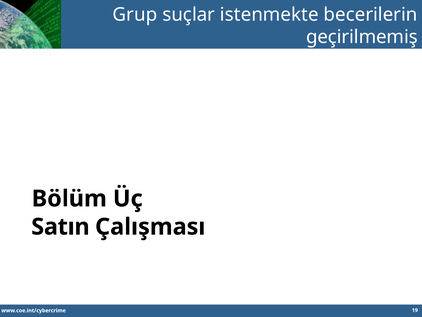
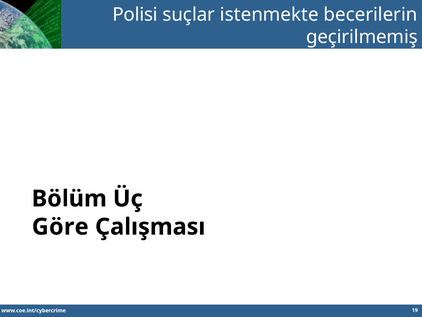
Grup: Grup -> Polisi (135, 14)
Satın: Satın -> Göre (60, 227)
